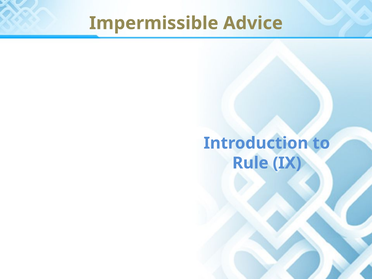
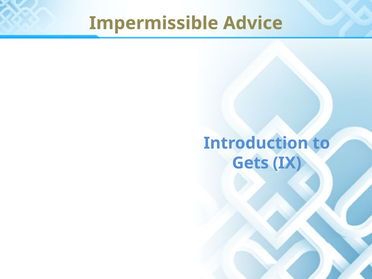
Rule: Rule -> Gets (250, 163)
